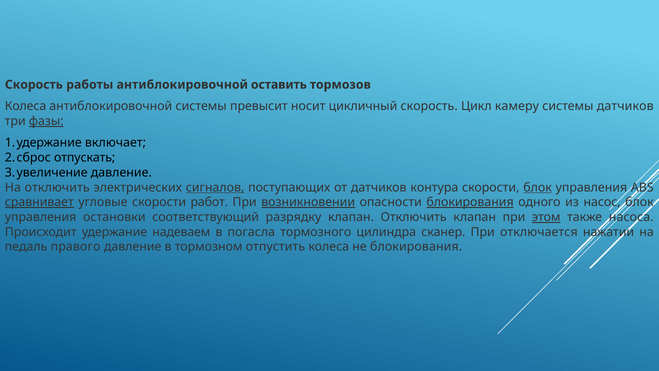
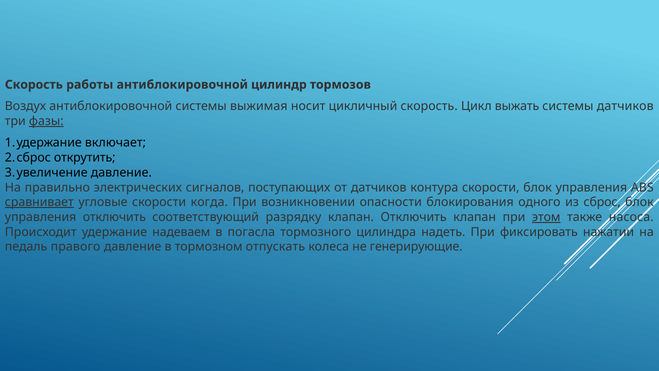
оставить: оставить -> цилиндр (279, 85)
Колеса: Колеса -> Воздух (25, 106)
превысит: превысит -> выжимая (259, 106)
камеру: камеру -> выжать (517, 106)
отпускать: отпускать -> открутить (85, 158)
На отключить: отключить -> правильно (57, 187)
сигналов underline: present -> none (215, 187)
блок underline: present -> none (538, 187)
работ: работ -> когда (209, 202)
возникновении underline: present -> none (308, 202)
блокирования underline: present -> none (470, 202)
насос: насос -> сброс (602, 202)
управления остановки: остановки -> отключить (114, 217)
сканер: сканер -> надеть (443, 232)
отключается: отключается -> фиксировать (539, 232)
отпустить: отпустить -> отпускать (275, 247)
не блокирования: блокирования -> генерирующие (416, 247)
